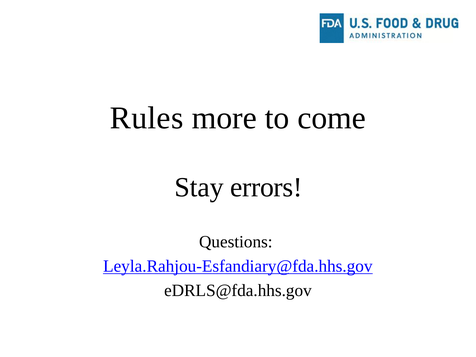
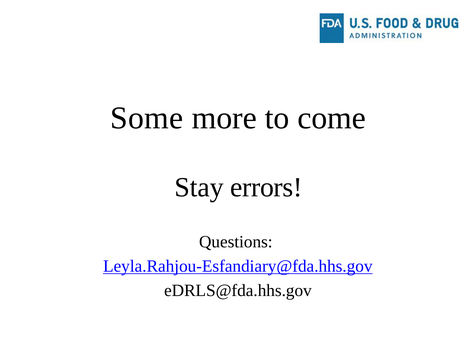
Rules: Rules -> Some (147, 118)
